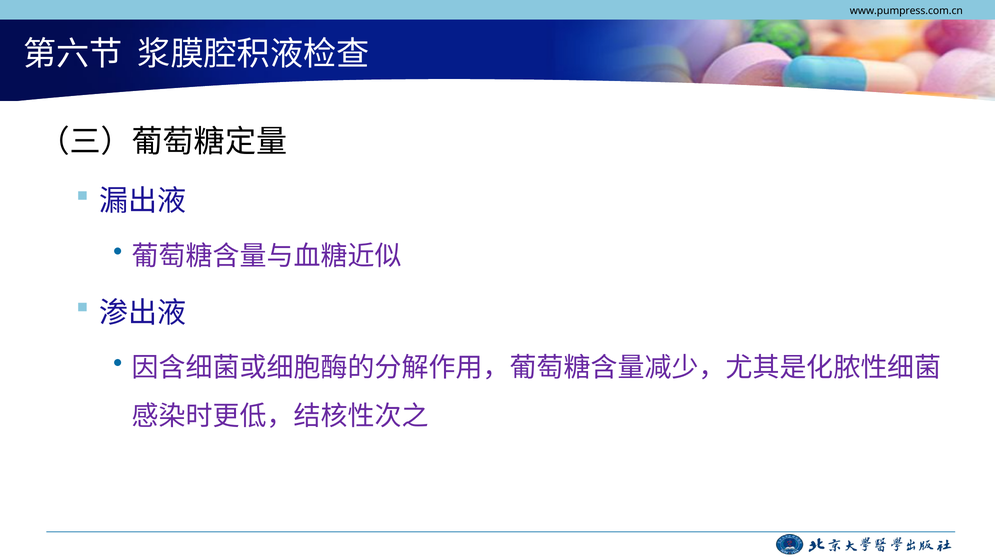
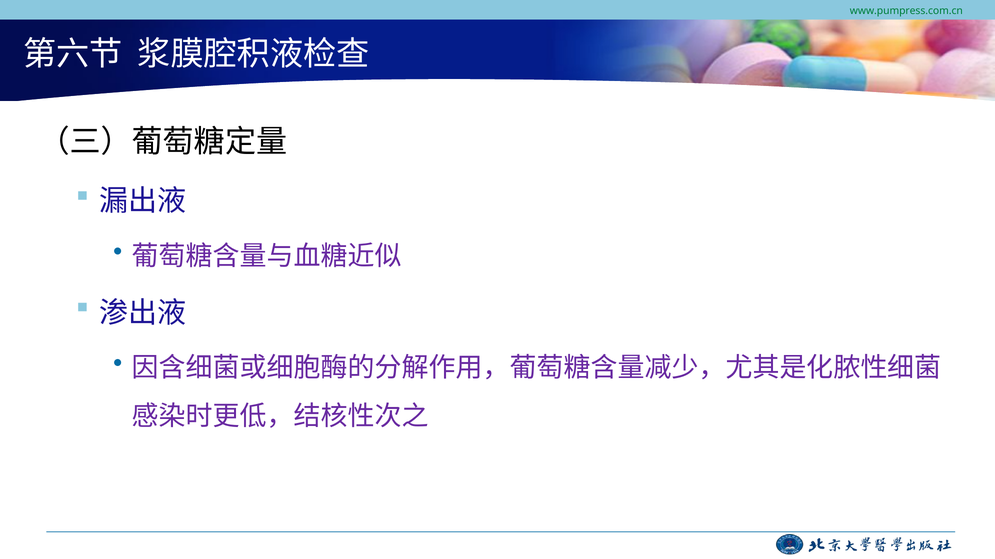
www.pumpress.com.cn colour: black -> green (906, 11)
